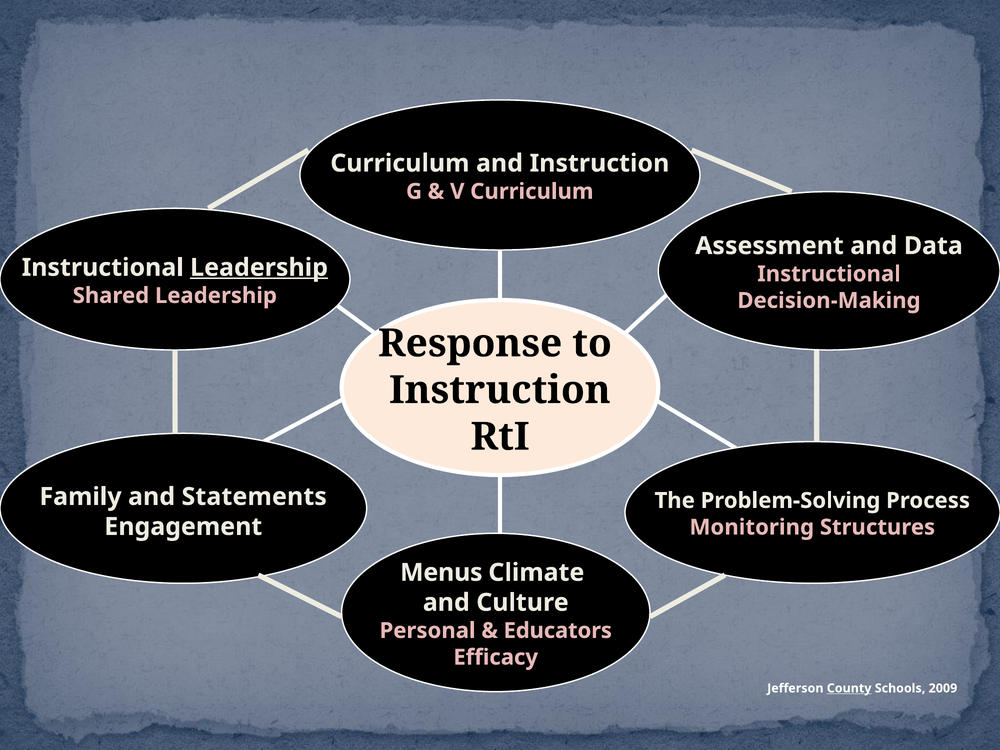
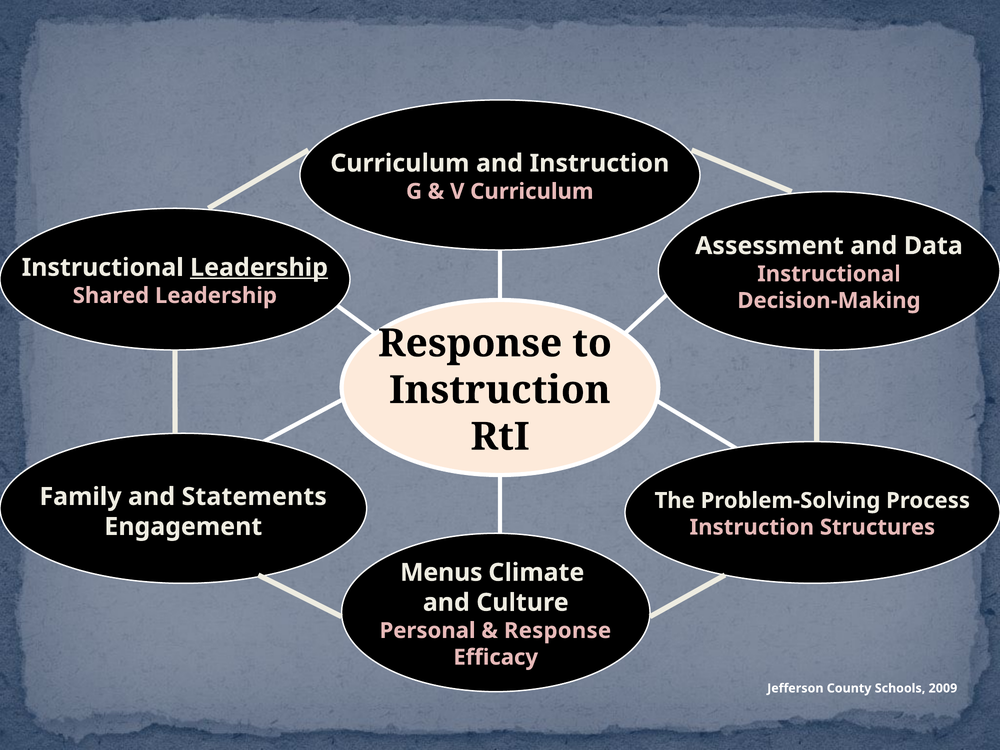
Monitoring: Monitoring -> Instruction (752, 527)
Educators: Educators -> Response (558, 631)
County underline: present -> none (849, 688)
